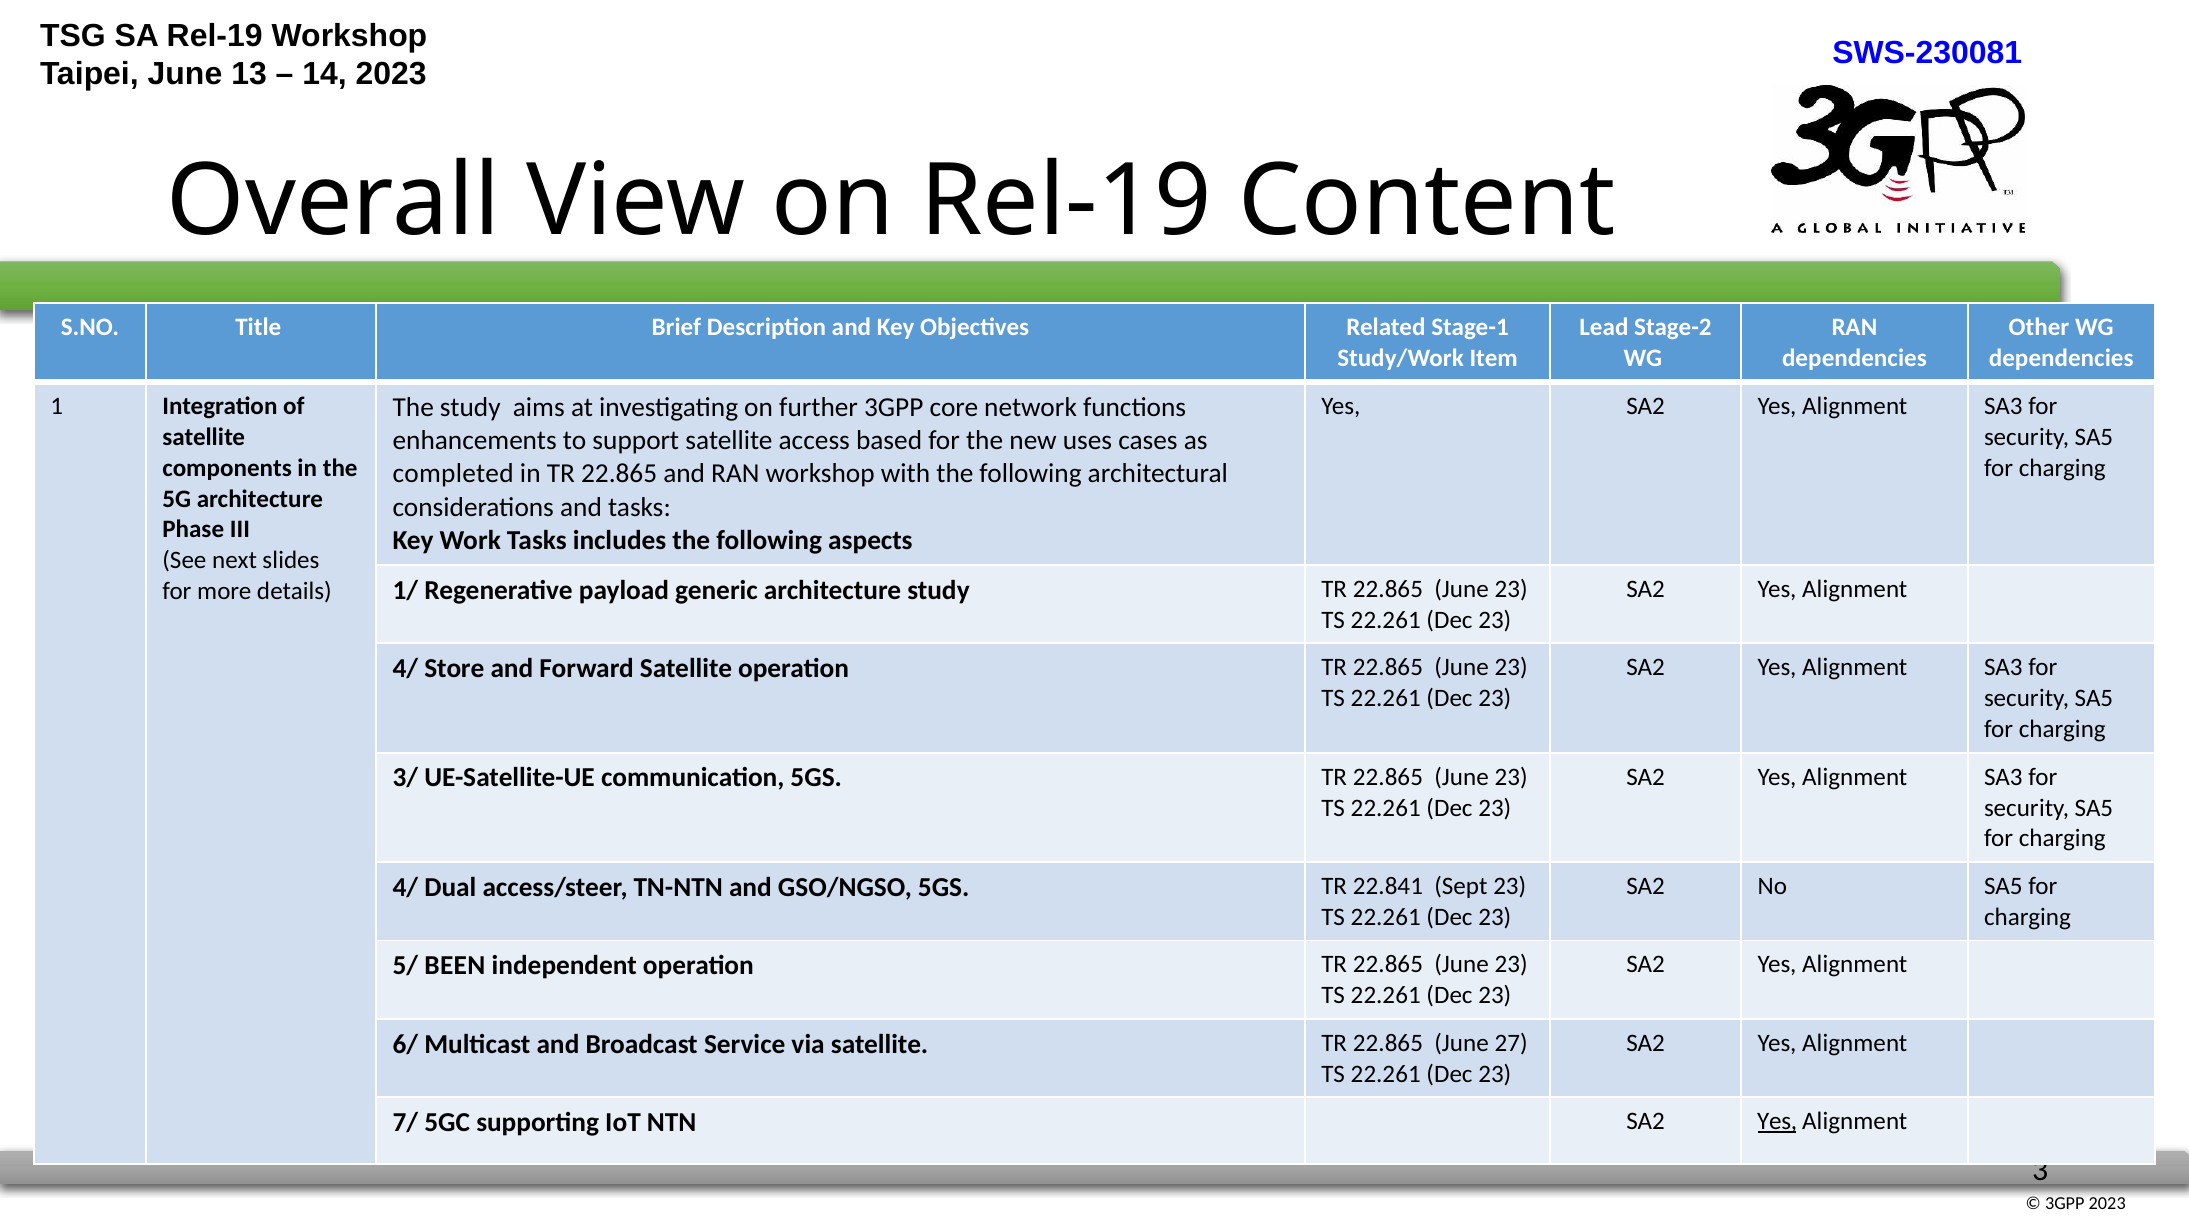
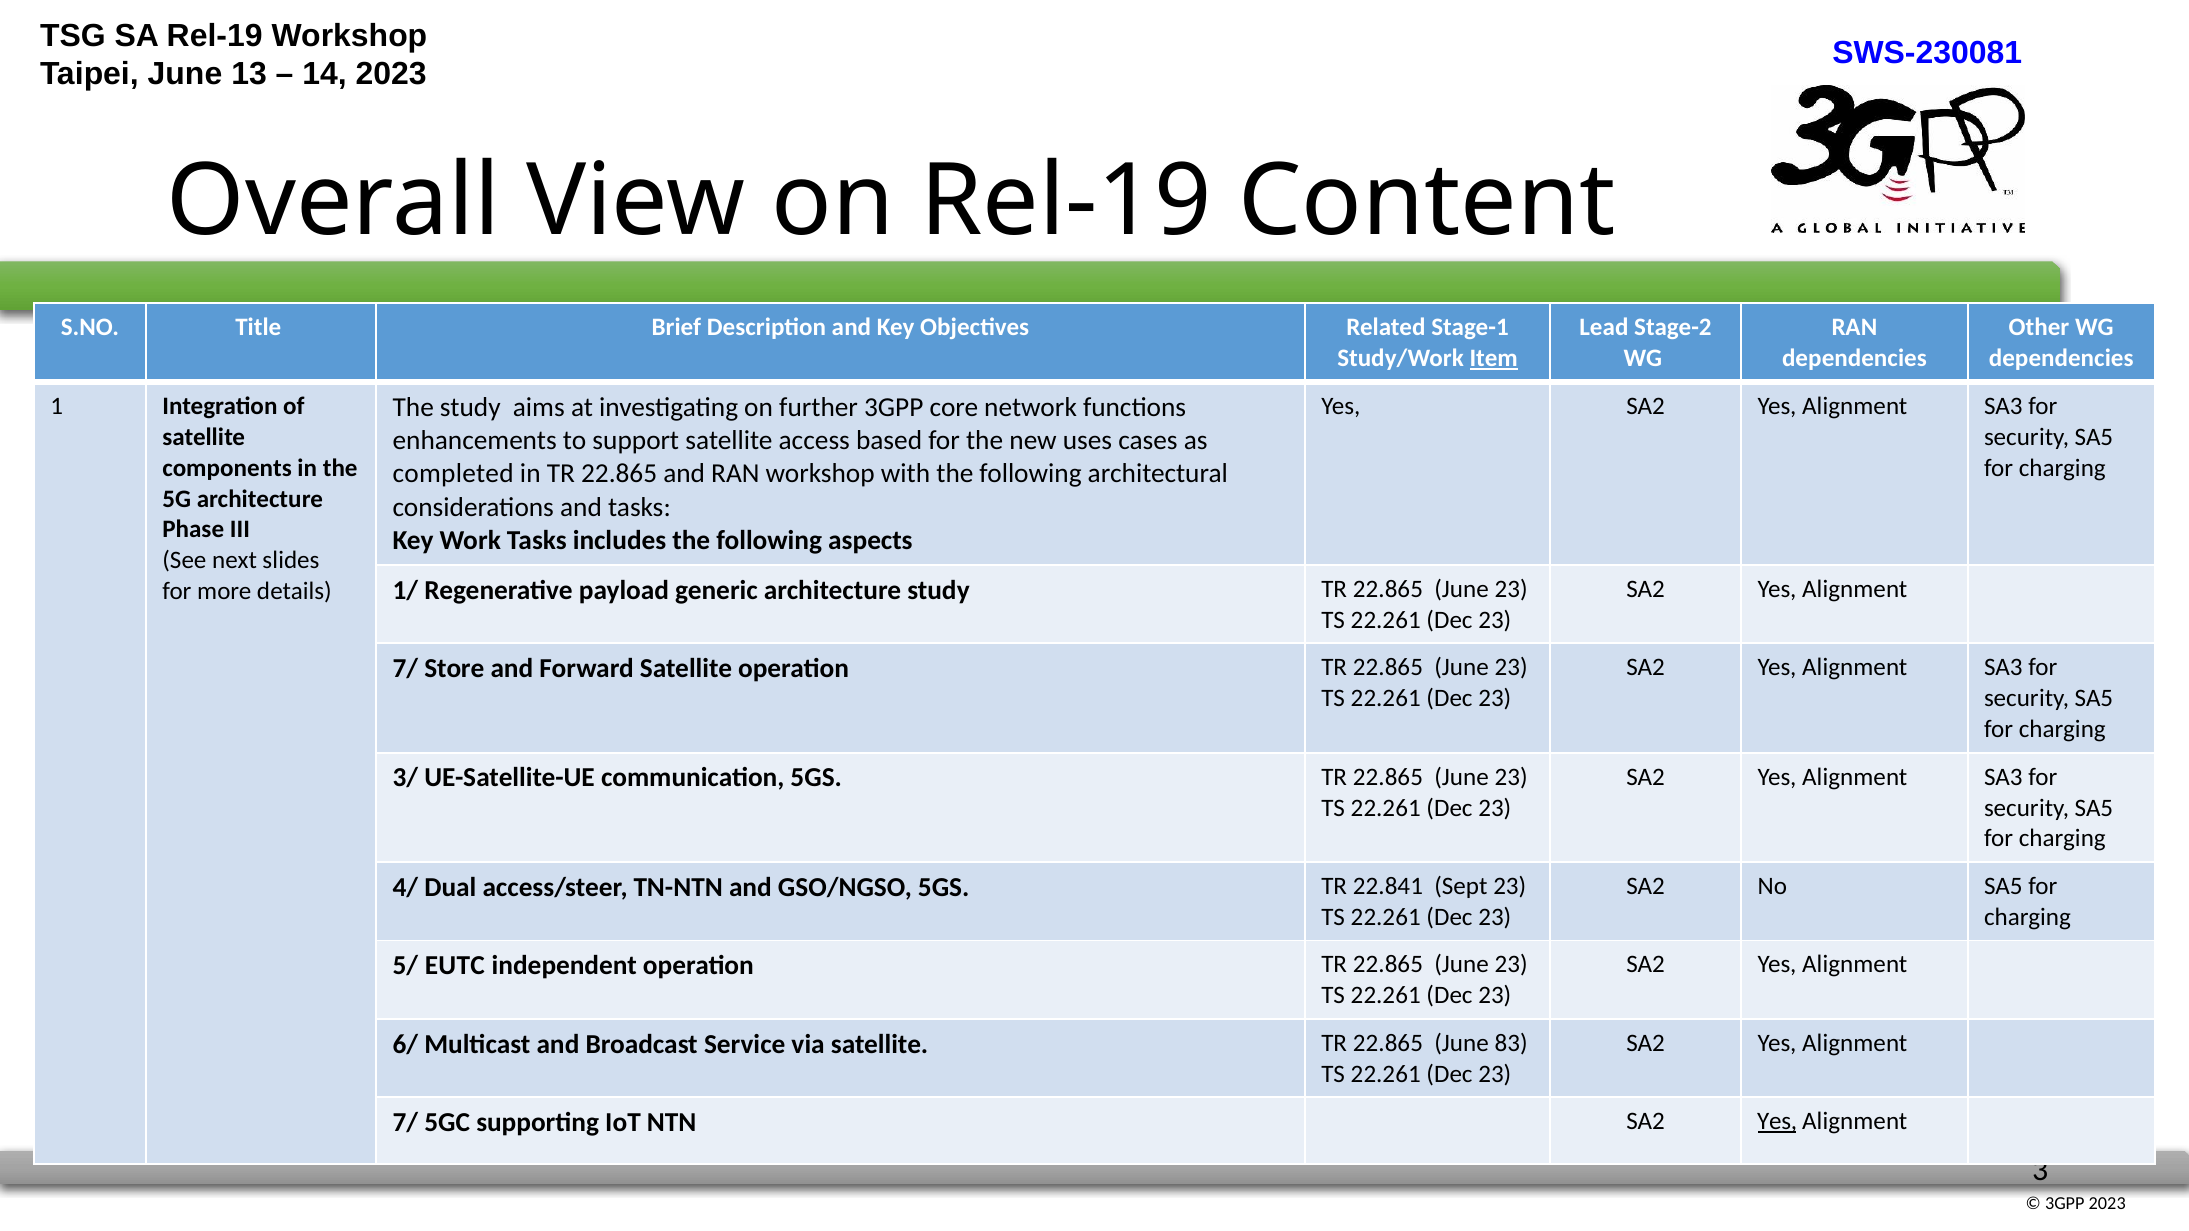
Item underline: none -> present (1494, 359)
4/: 4/ -> 7/ (405, 669)
BEEN: BEEN -> EUTC (455, 966)
27: 27 -> 83 (1511, 1043)
